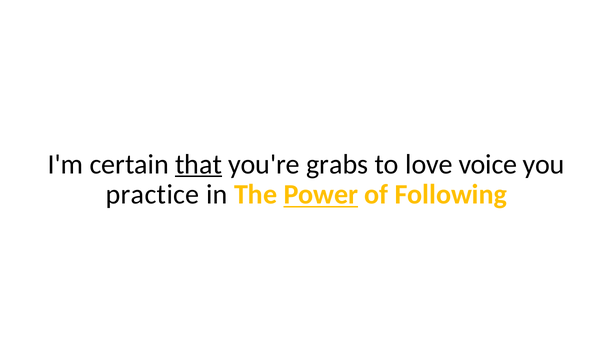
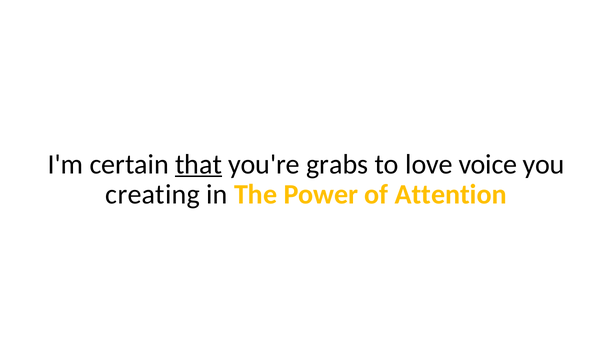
practice: practice -> creating (153, 195)
Power underline: present -> none (321, 195)
Following: Following -> Attention (451, 195)
